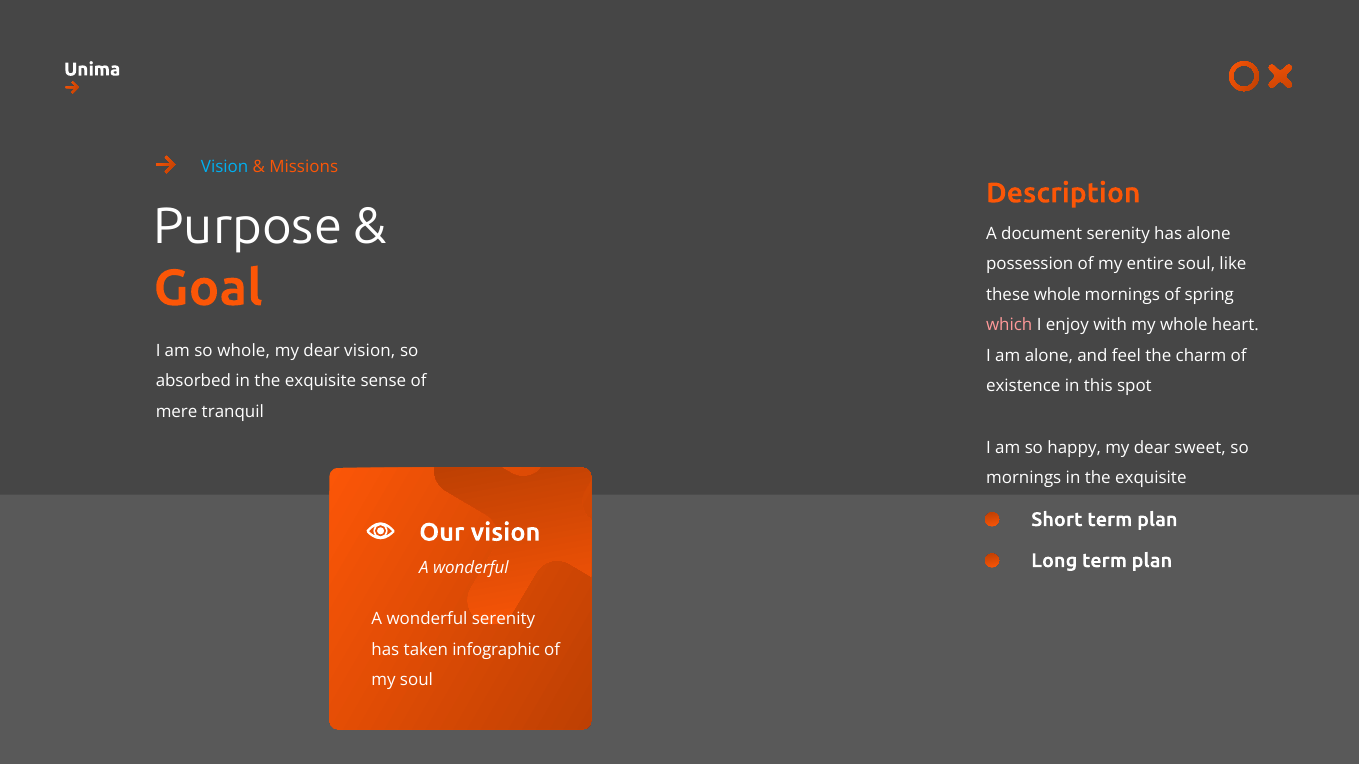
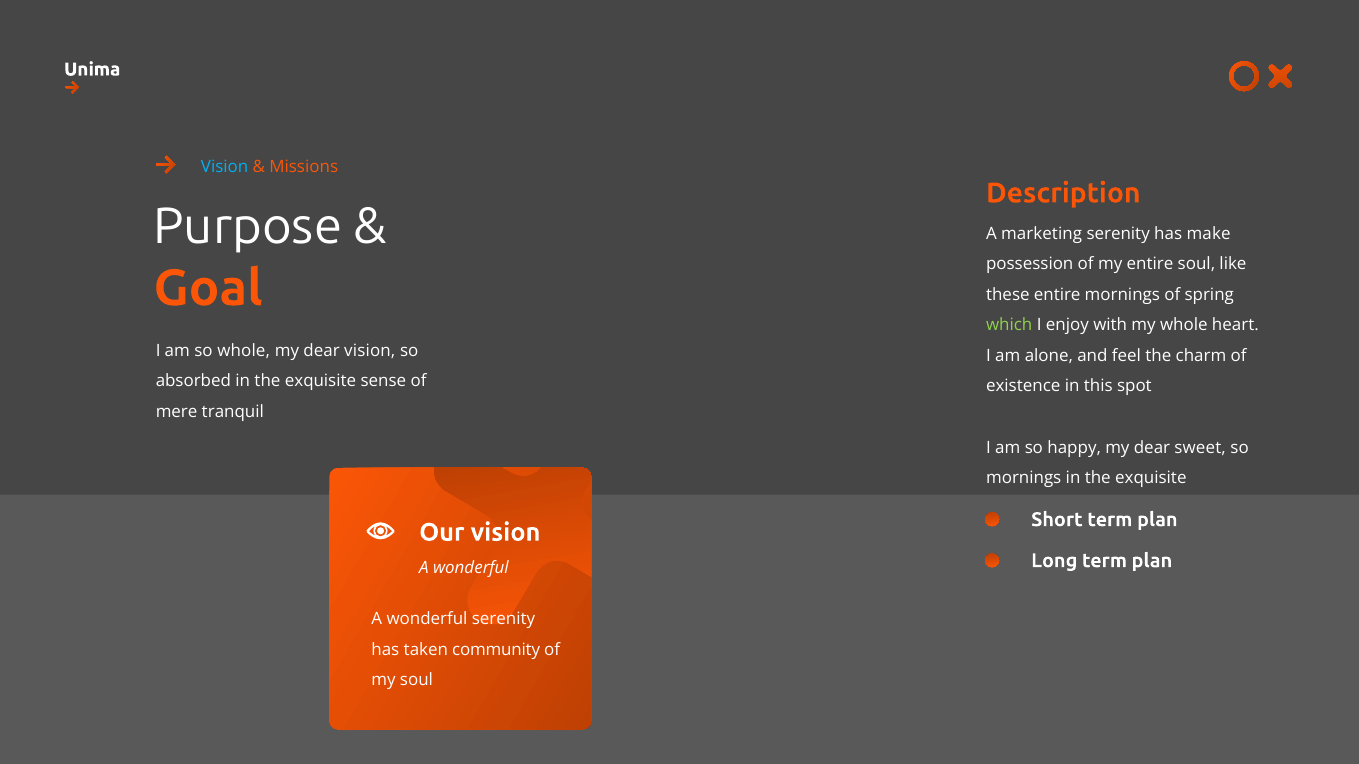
document: document -> marketing (1042, 234)
has alone: alone -> make (1209, 234)
these whole: whole -> entire (1057, 295)
which colour: pink -> light green (1009, 325)
infographic: infographic -> community (496, 650)
